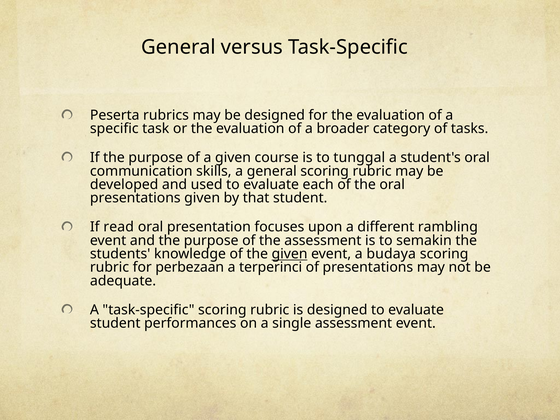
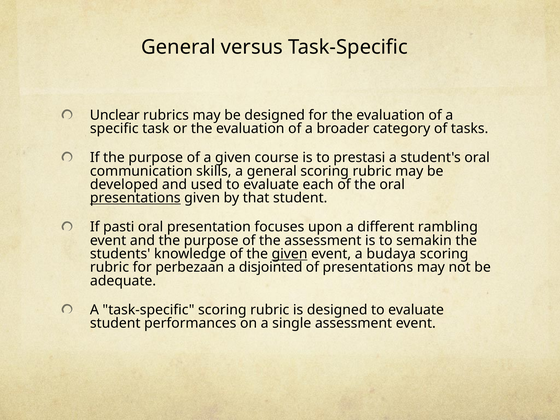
Peserta: Peserta -> Unclear (115, 115)
tunggal: tunggal -> prestasi (359, 158)
presentations underline: none -> present (135, 198)
read: read -> pasti (119, 227)
terperinci: terperinci -> disjointed (271, 267)
